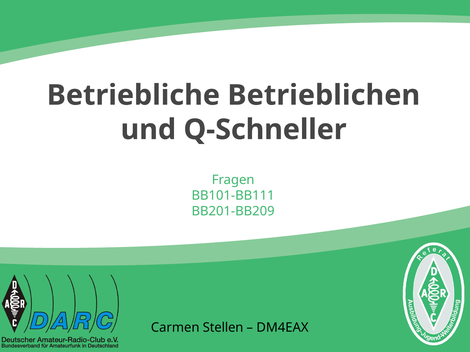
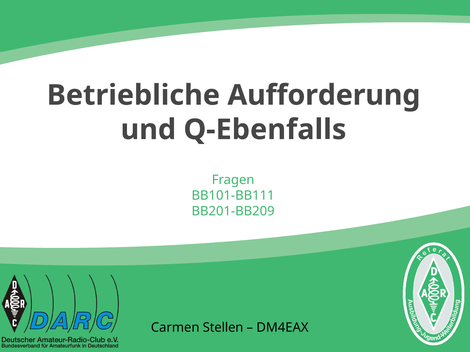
Betrieblichen: Betrieblichen -> Aufforderung (324, 95)
Q-Schneller: Q-Schneller -> Q-Ebenfalls (265, 130)
